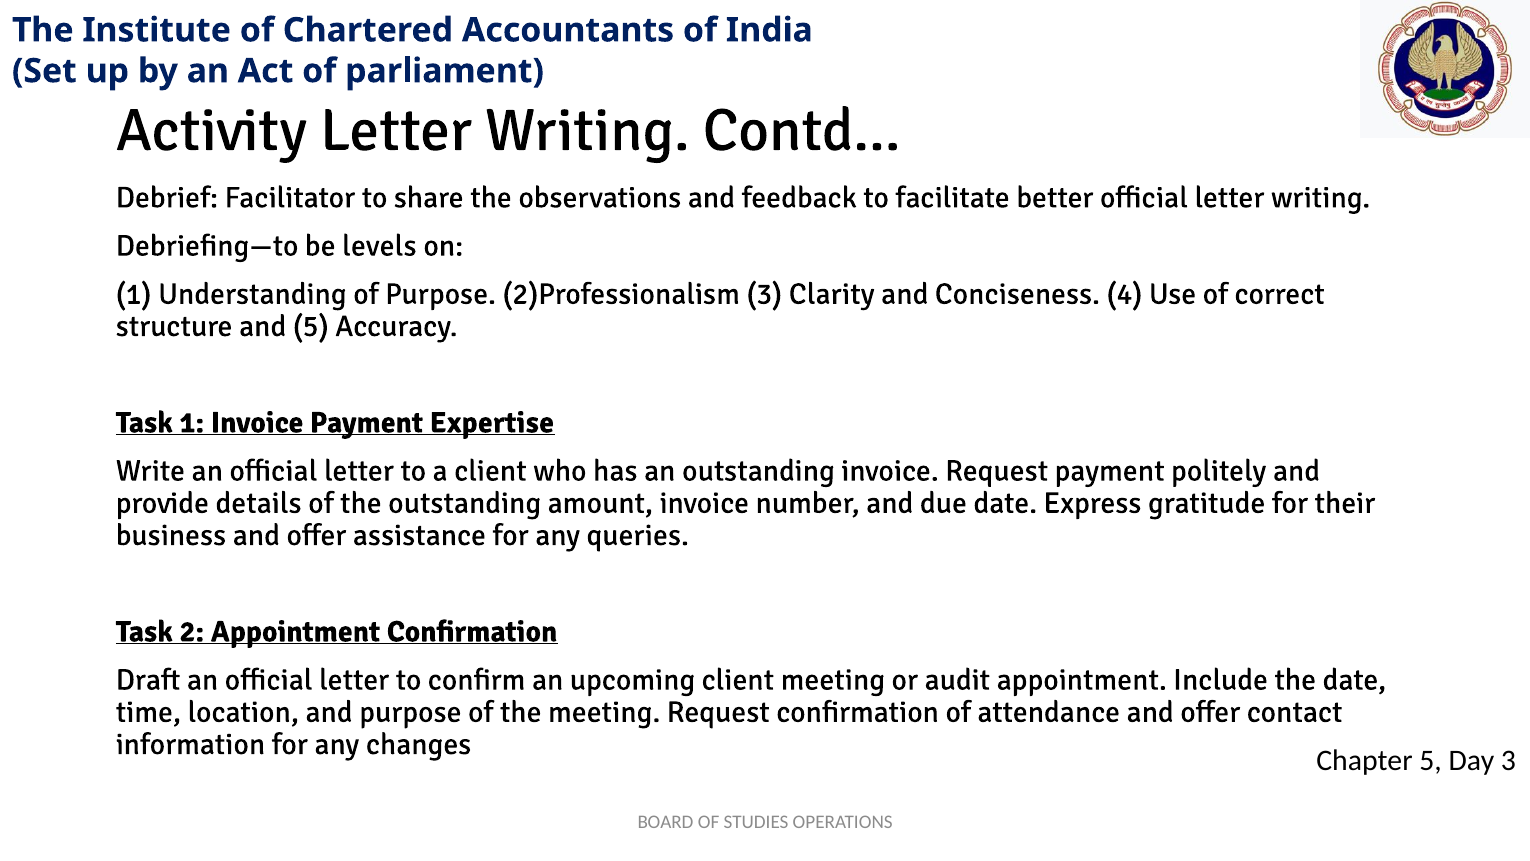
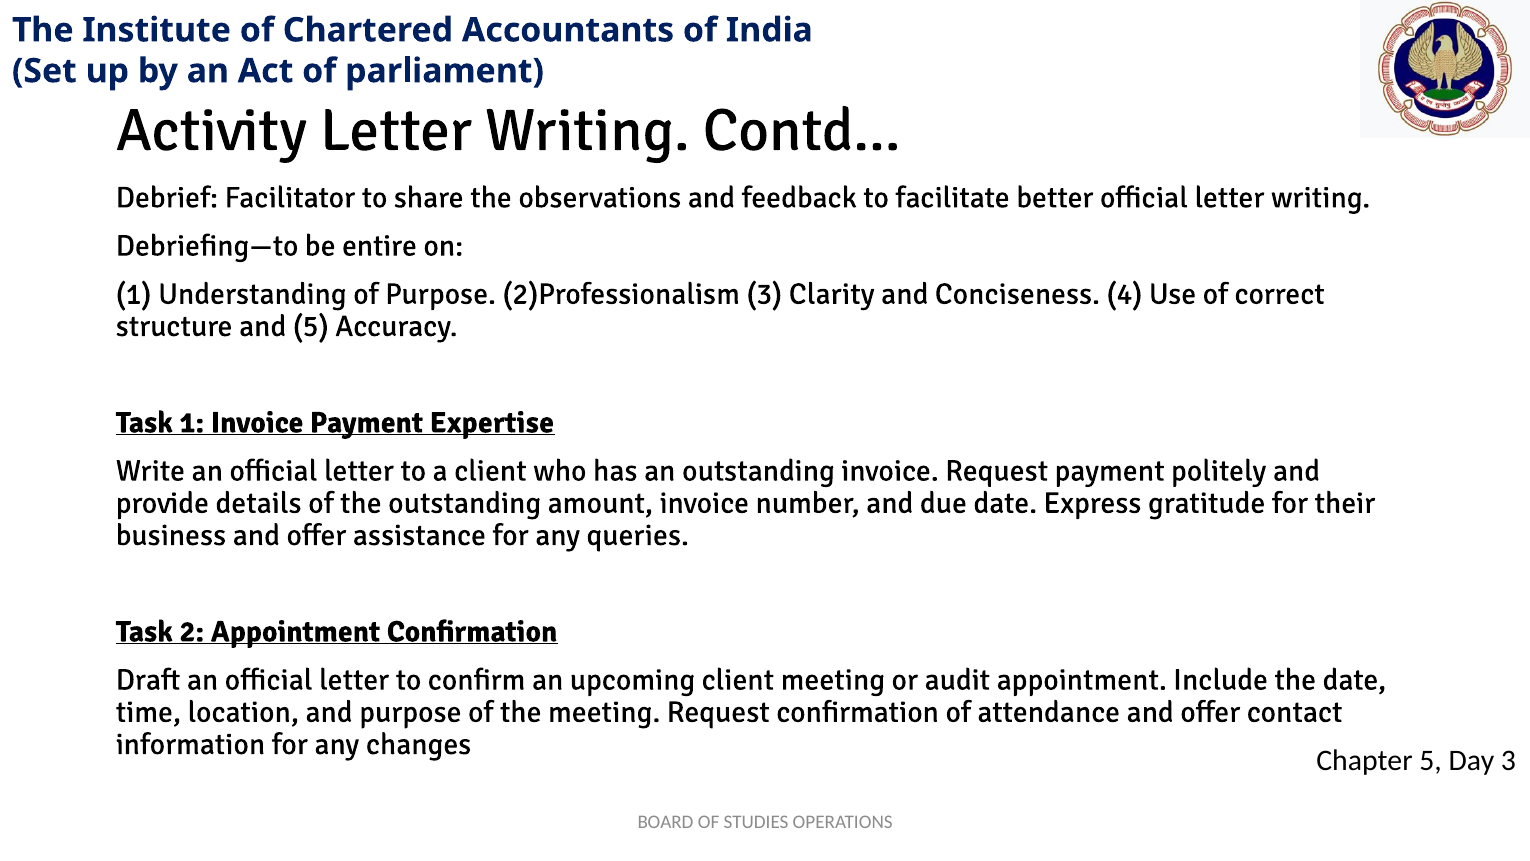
levels: levels -> entire (379, 246)
